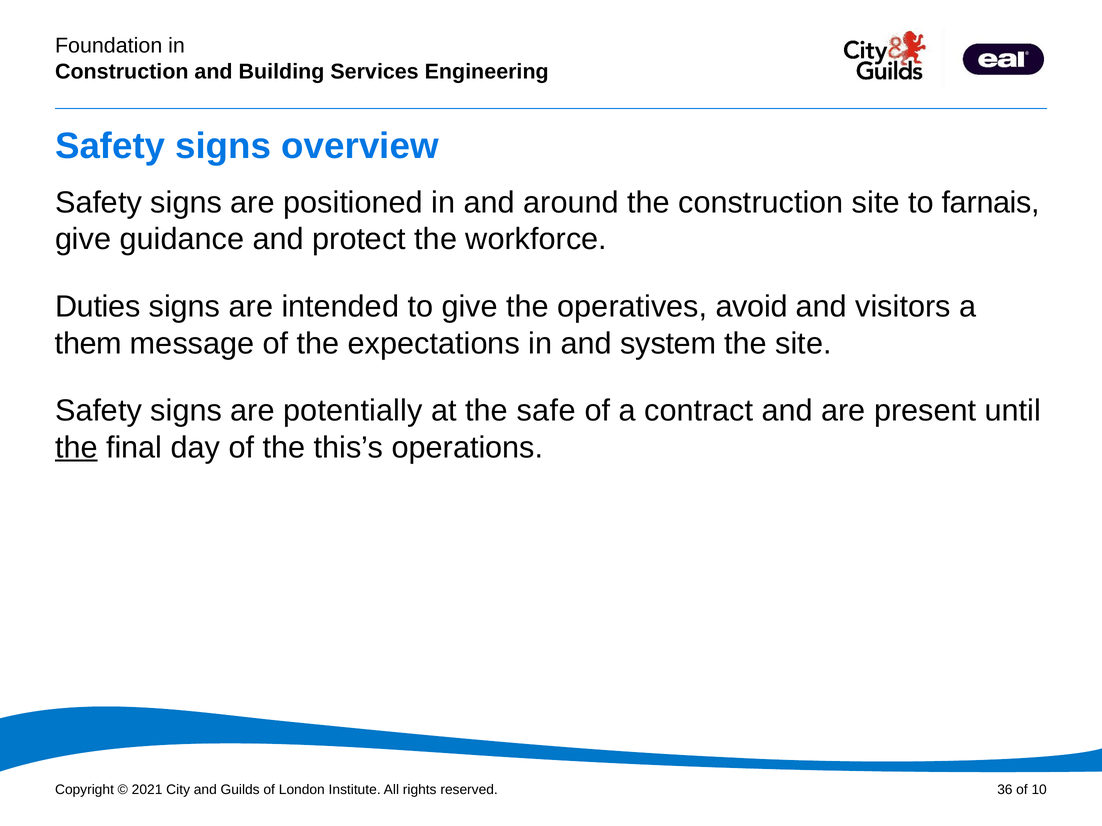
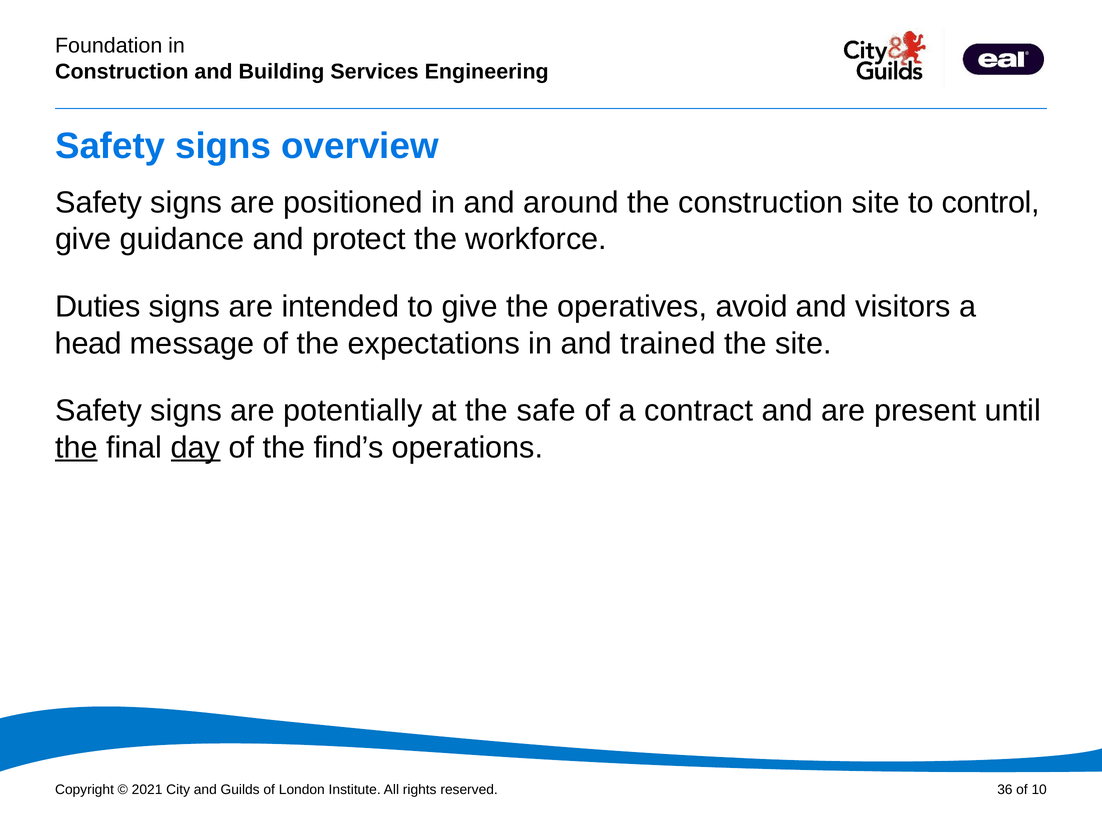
farnais: farnais -> control (991, 203)
them: them -> head (88, 344)
system: system -> trained (668, 344)
day underline: none -> present (196, 448)
this’s: this’s -> find’s (349, 448)
